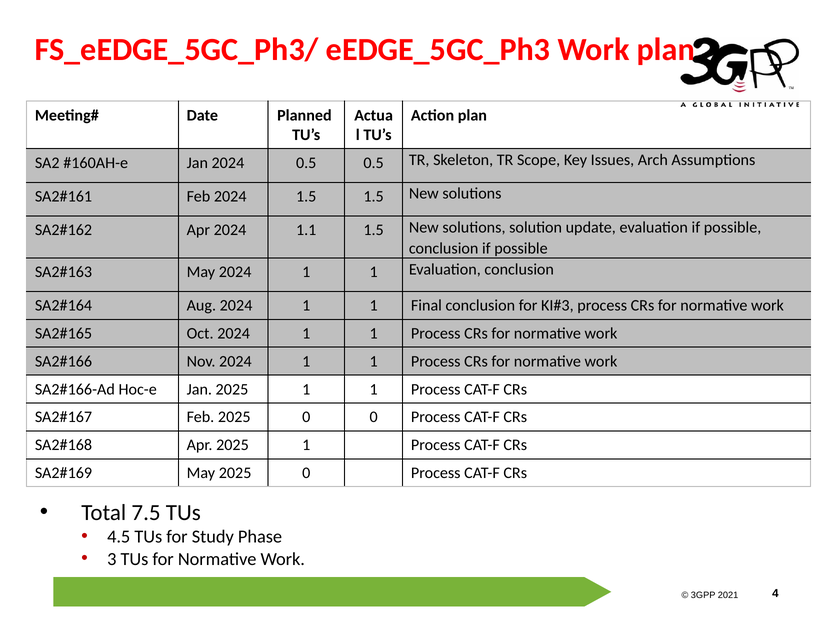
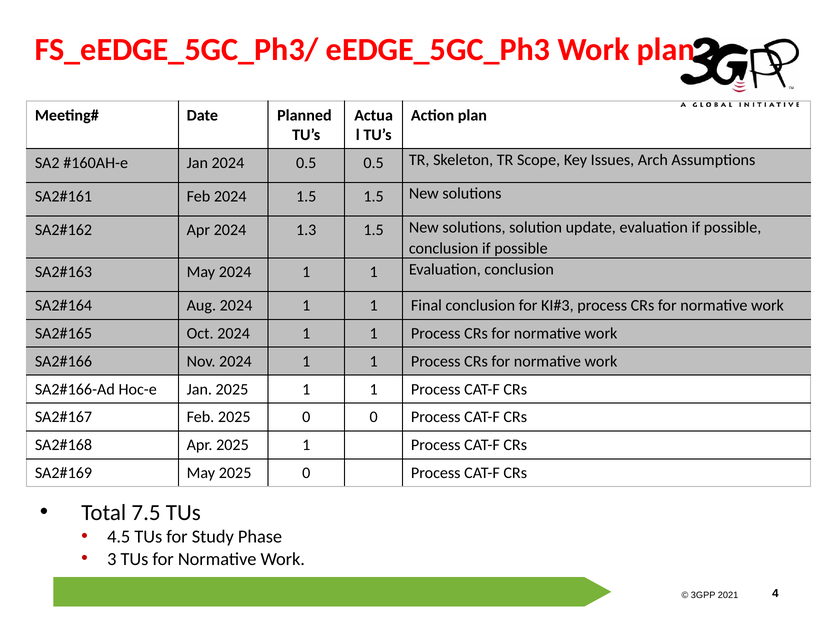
1.1: 1.1 -> 1.3 (306, 230)
